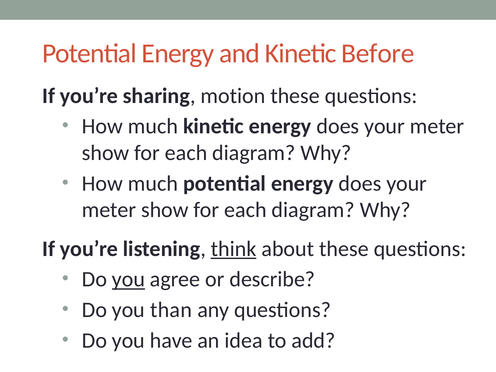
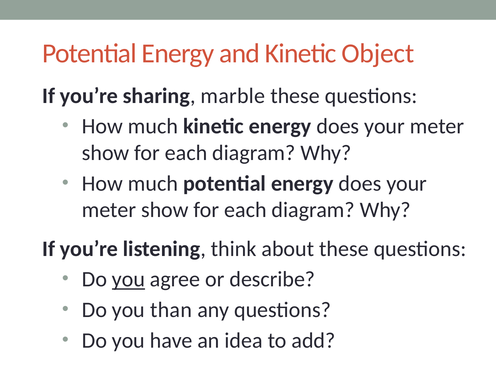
Before: Before -> Object (378, 54)
motion: motion -> marble (233, 96)
think underline: present -> none (234, 249)
